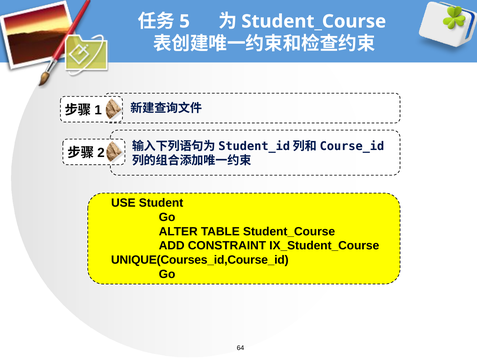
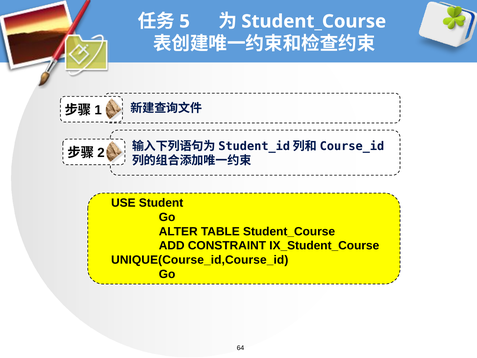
UNIQUE(Courses_id,Course_id: UNIQUE(Courses_id,Course_id -> UNIQUE(Course_id,Course_id (200, 260)
